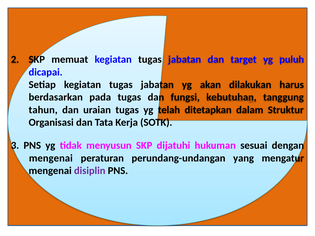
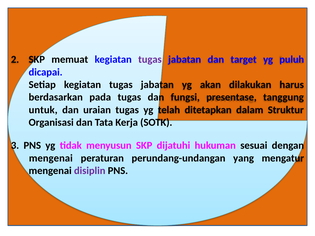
tugas colour: black -> purple (150, 60)
kebutuhan: kebutuhan -> presentase (231, 97)
tahun: tahun -> untuk (43, 110)
